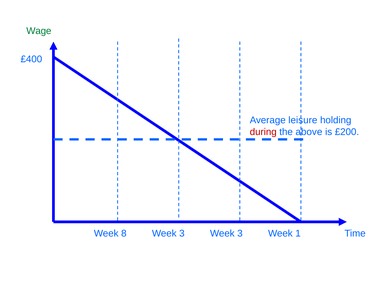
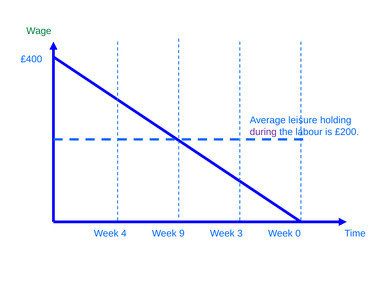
during colour: red -> purple (263, 132)
above: above -> labour (309, 132)
8: 8 -> 4 (124, 233)
3: 3 -> 9 (182, 233)
1: 1 -> 0 (298, 233)
